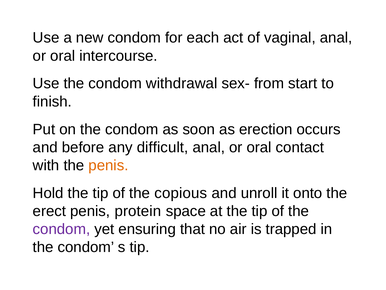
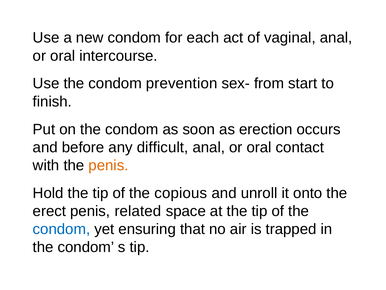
withdrawal: withdrawal -> prevention (182, 83)
protein: protein -> related (138, 211)
condom colour: purple -> blue (61, 229)
